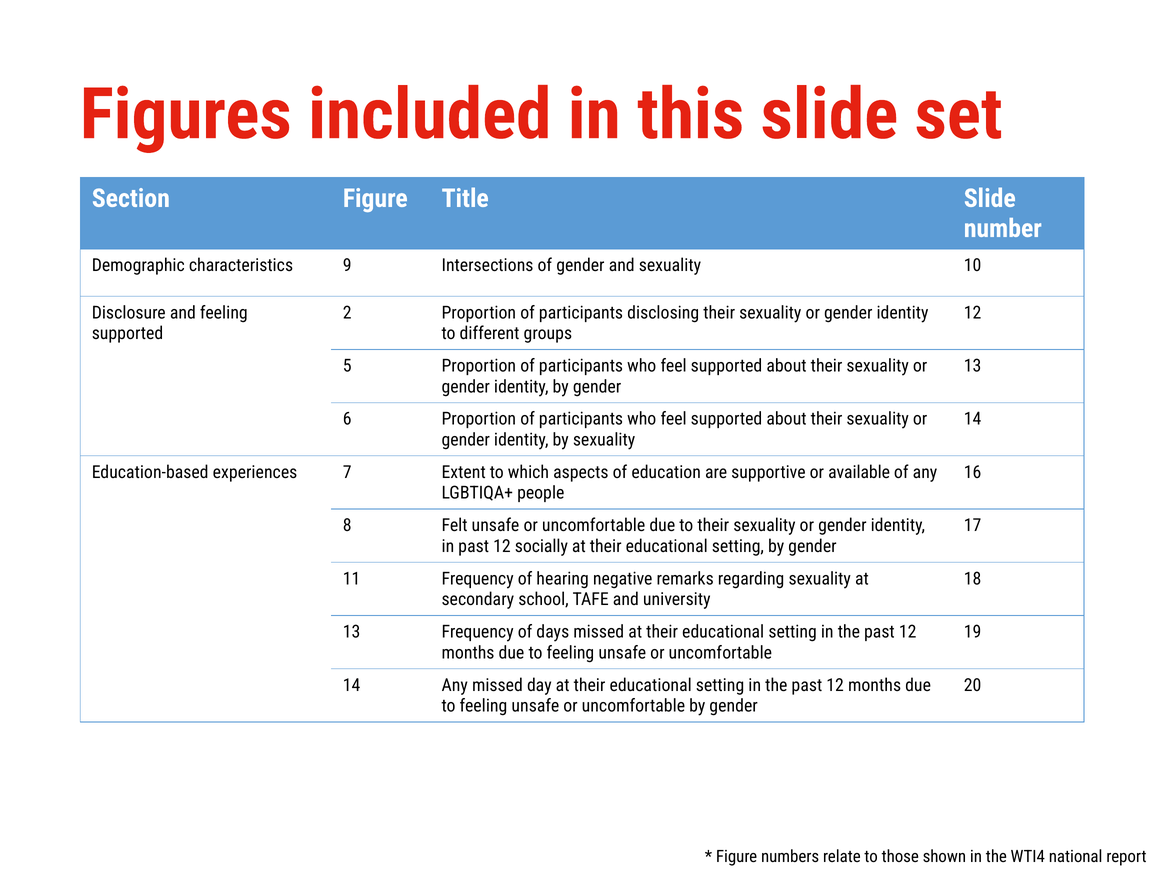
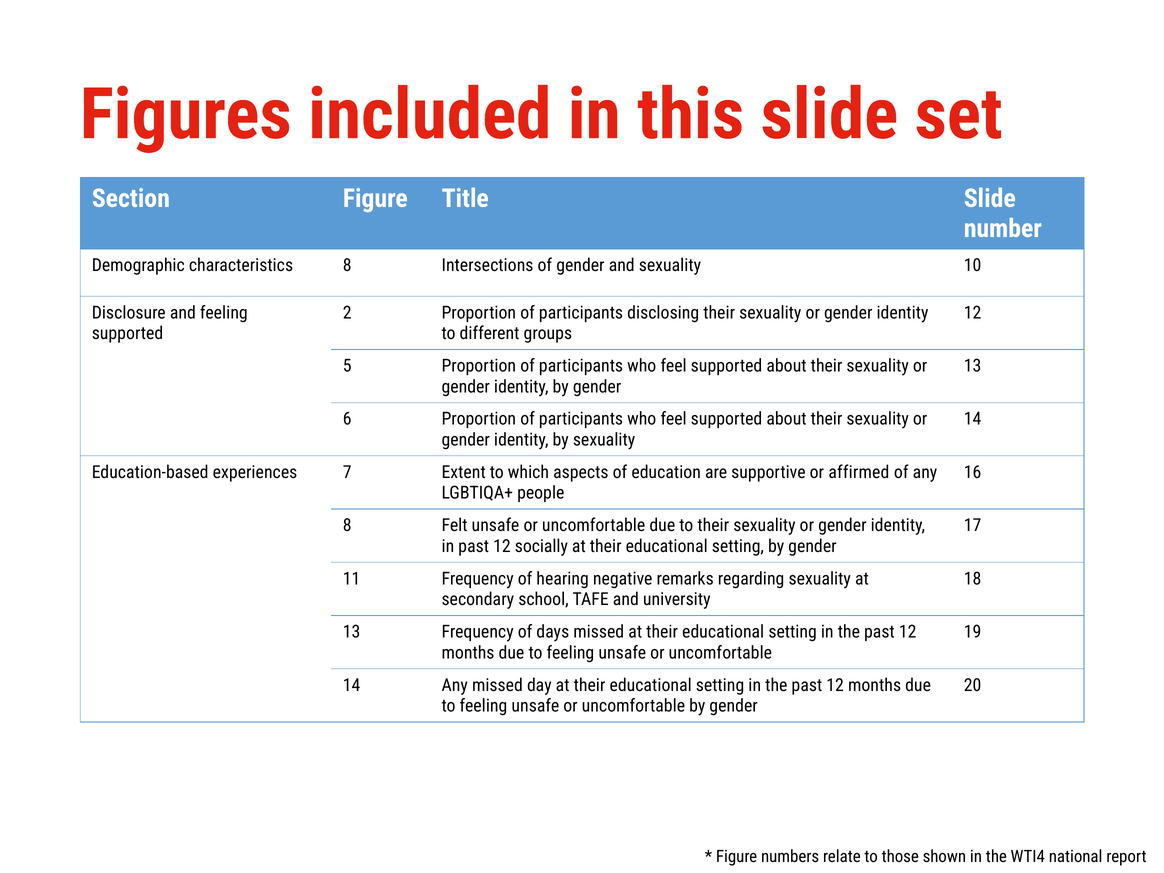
characteristics 9: 9 -> 8 (347, 266)
available: available -> affirmed (859, 472)
